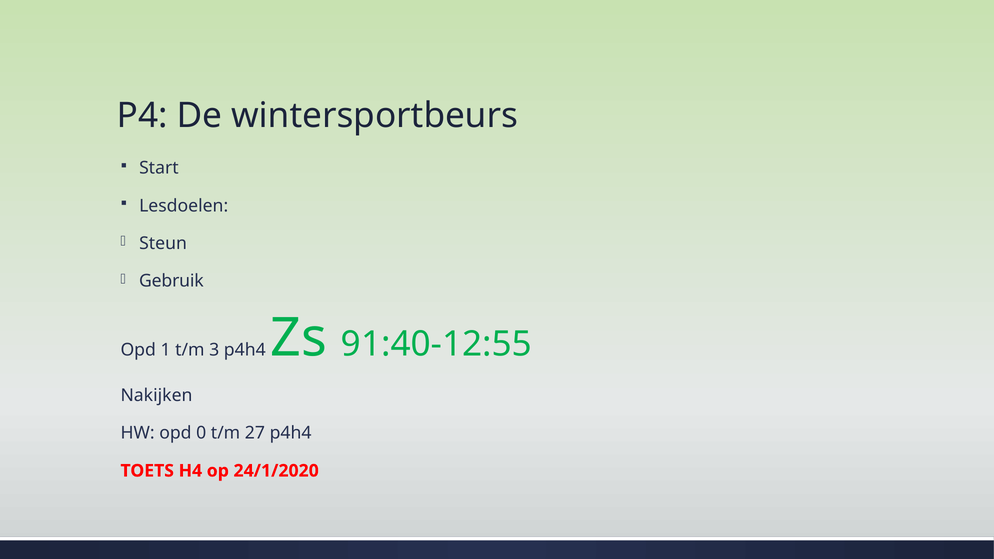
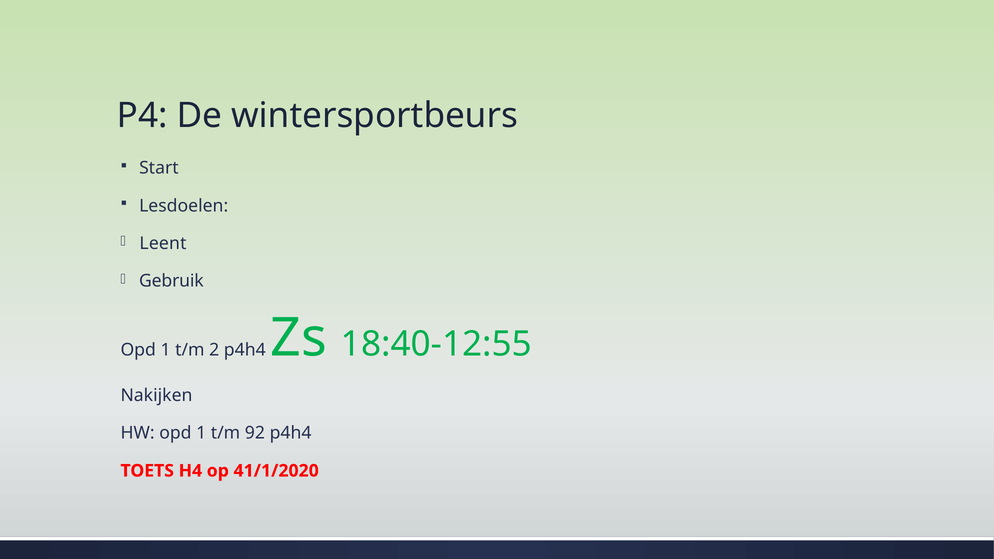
Steun: Steun -> Leent (163, 243)
3: 3 -> 2 (214, 350)
91:40-12:55: 91:40-12:55 -> 18:40-12:55 (436, 344)
HW opd 0: 0 -> 1 (201, 433)
27: 27 -> 92 (255, 433)
24/1/2020: 24/1/2020 -> 41/1/2020 (276, 471)
